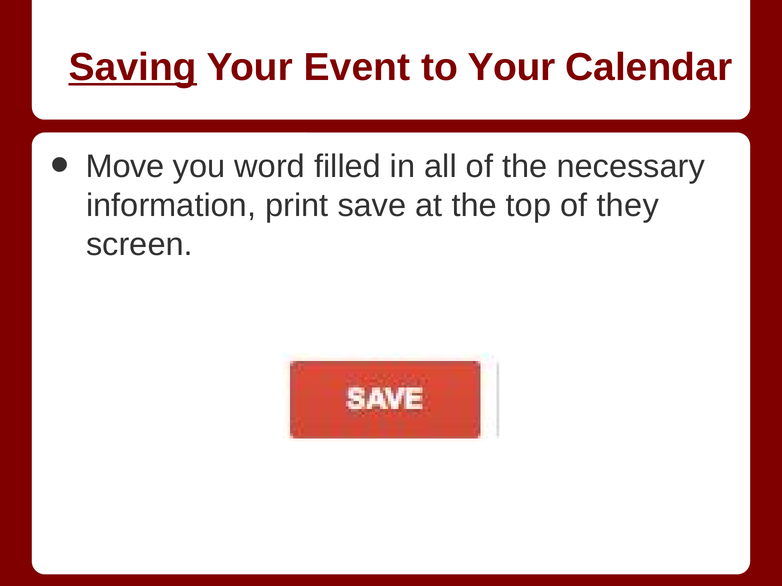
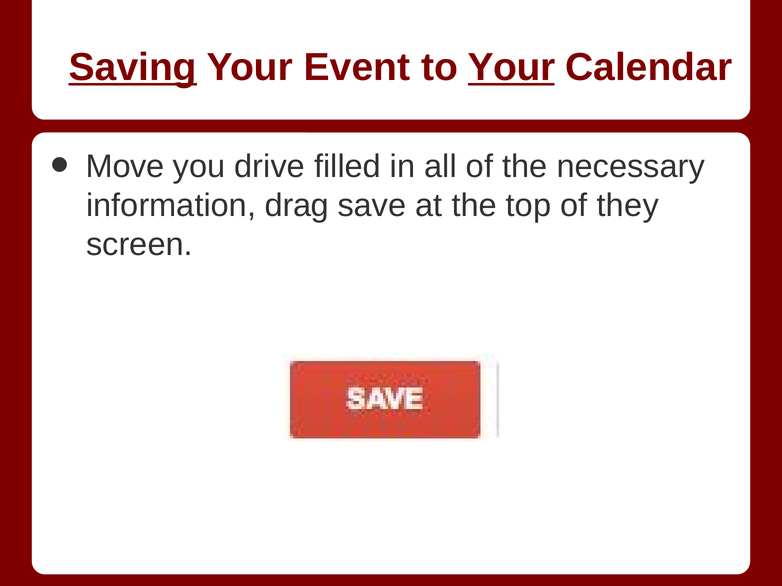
Your underline: none -> present (511, 68)
word: word -> drive (270, 166)
print: print -> drag (297, 206)
